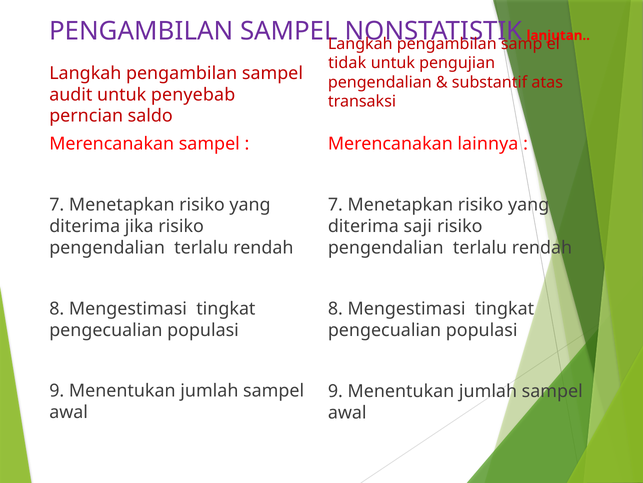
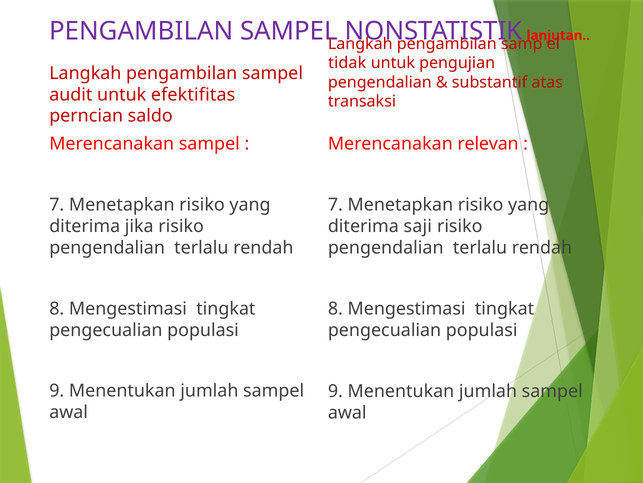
penyebab: penyebab -> efektifitas (193, 94)
lainnya: lainnya -> relevan (488, 144)
